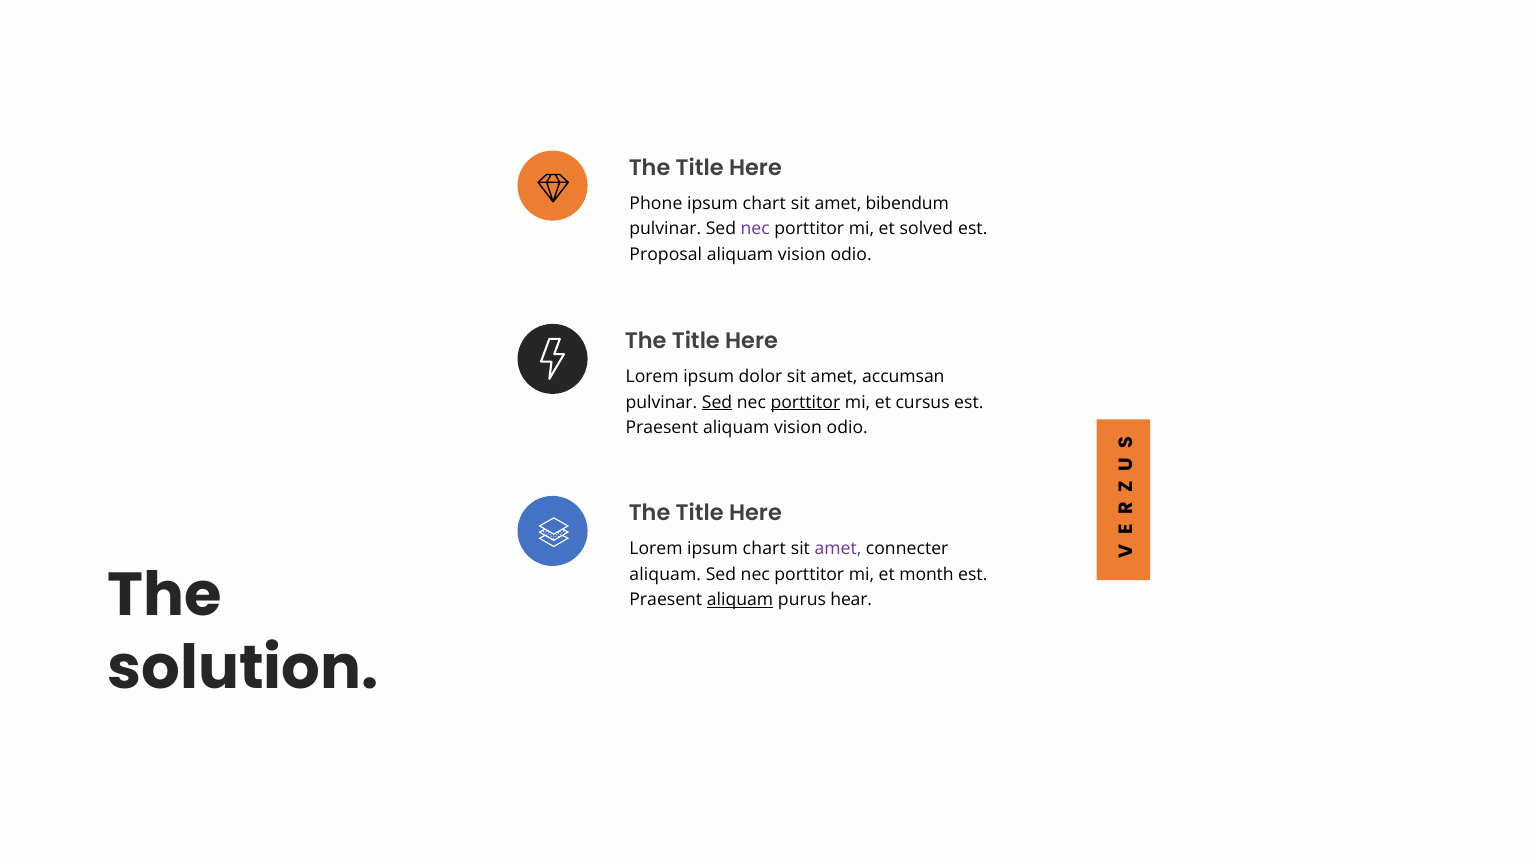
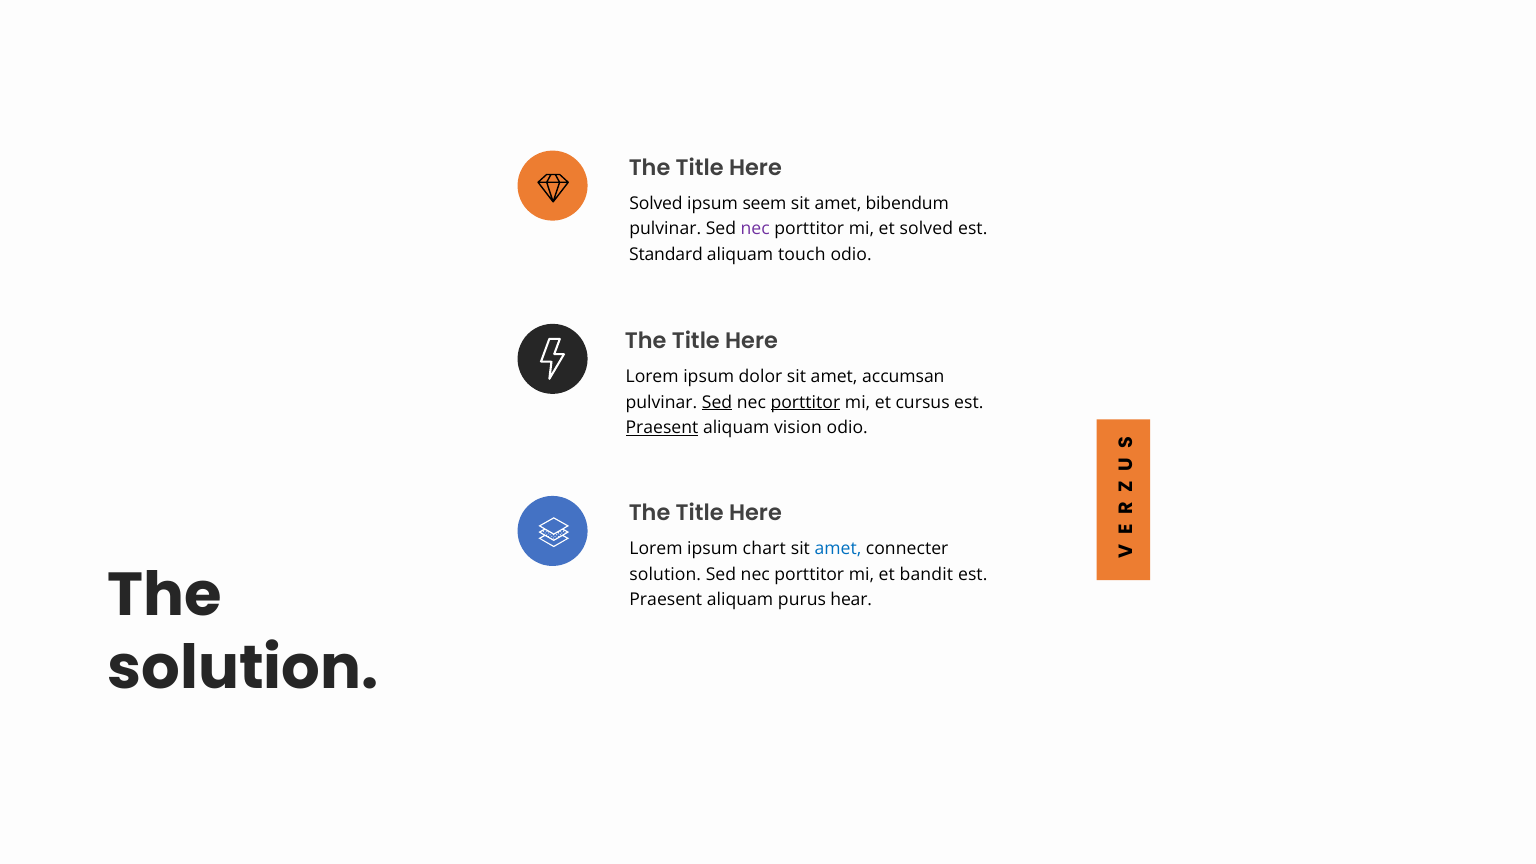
Phone: Phone -> Solved (656, 203)
chart: chart -> seem (764, 203)
Proposal: Proposal -> Standard (666, 255)
vision: vision -> touch (802, 255)
Praesent underline: none -> present (662, 428)
amet colour: purple -> blue (838, 549)
aliquam: aliquam -> solution (665, 574)
month: month -> bandit (926, 574)
aliquam underline: present -> none (740, 600)
